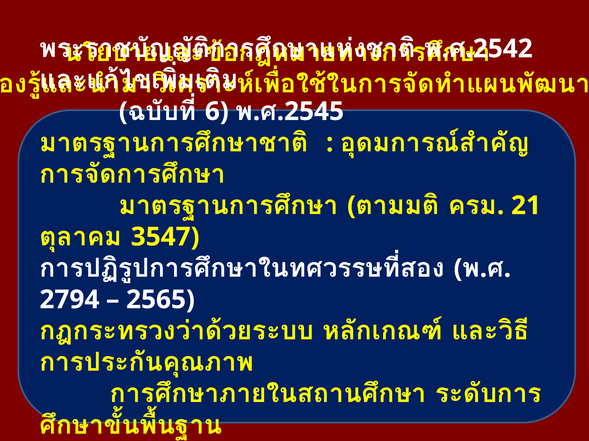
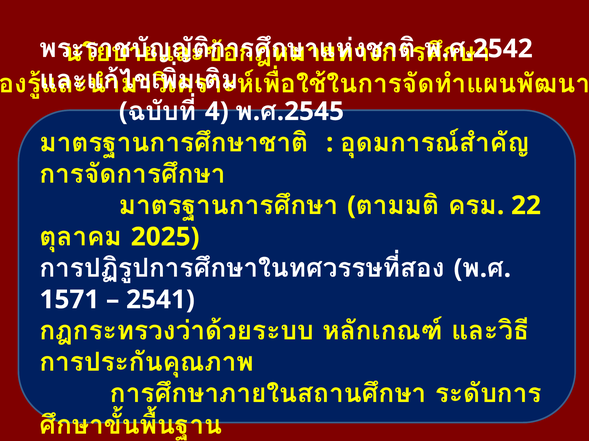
6: 6 -> 4 (217, 112)
21: 21 -> 22 (526, 206)
3547: 3547 -> 2025 (165, 237)
2794: 2794 -> 1571 (69, 300)
2565: 2565 -> 2541 (160, 300)
